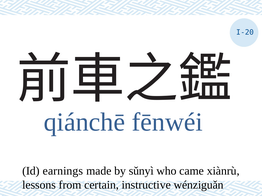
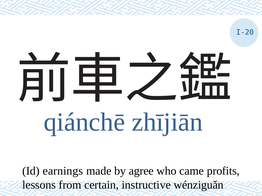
fēnwéi: fēnwéi -> zhījiān (167, 122)
sǔnyì: sǔnyì -> agree (141, 171)
xiànrù: xiànrù -> profits (223, 171)
